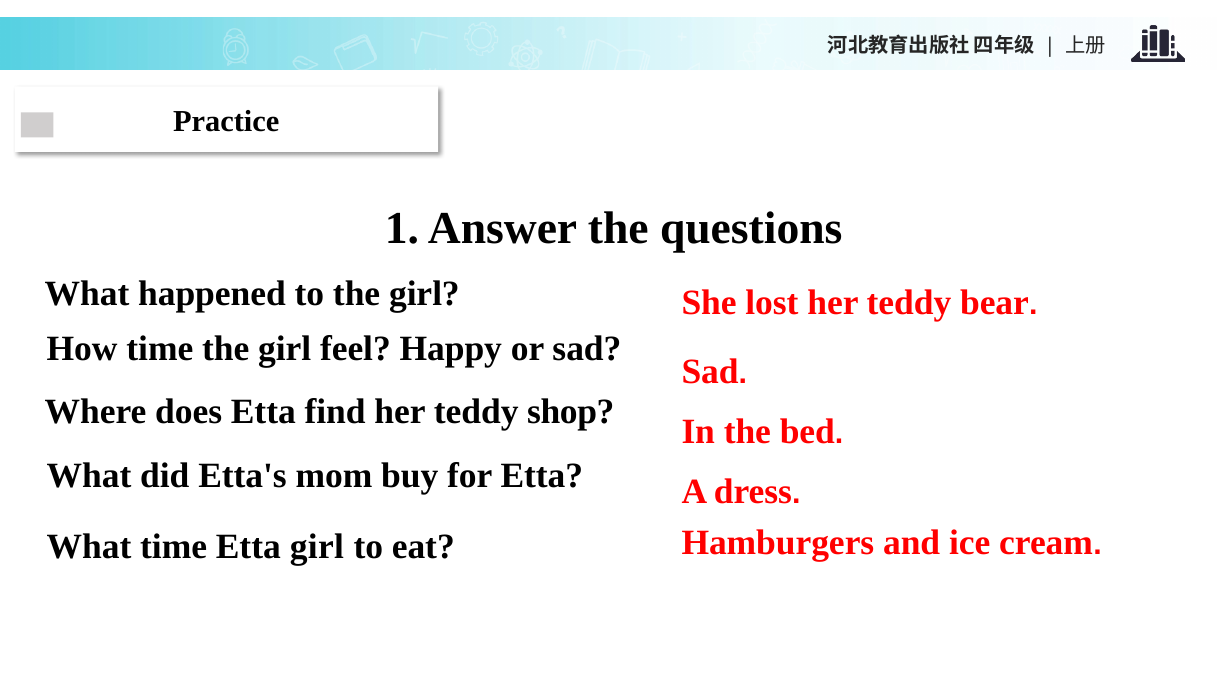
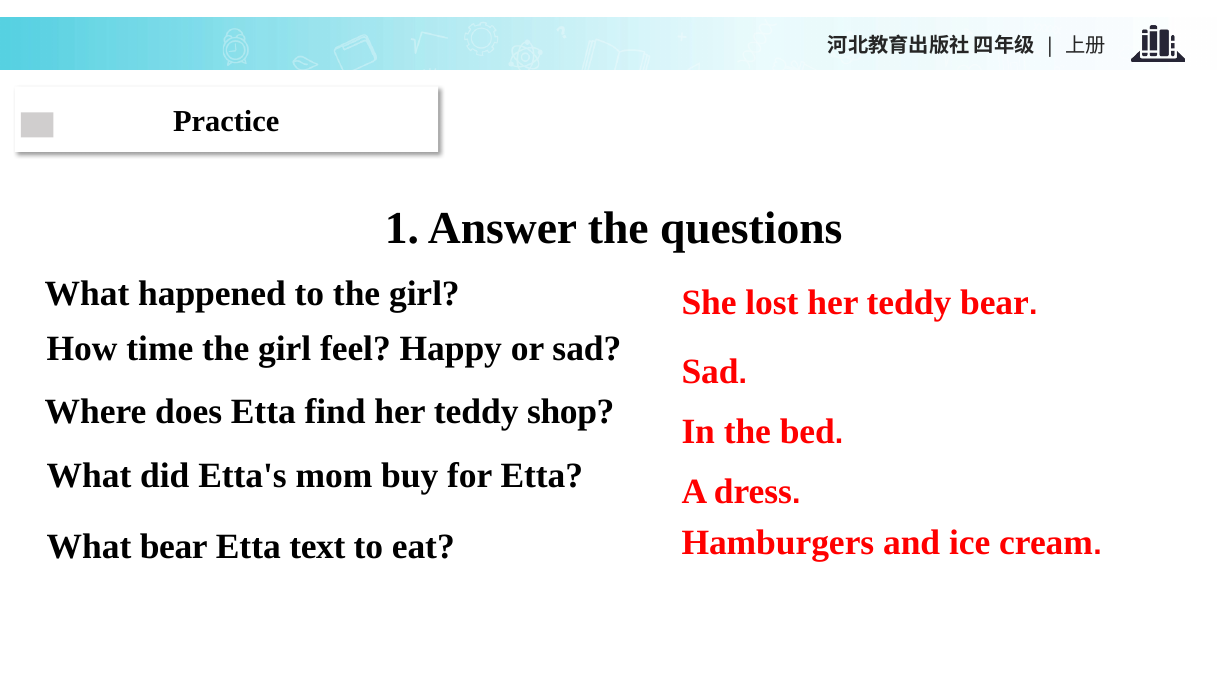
What time: time -> bear (174, 546)
Etta girl: girl -> text (317, 546)
